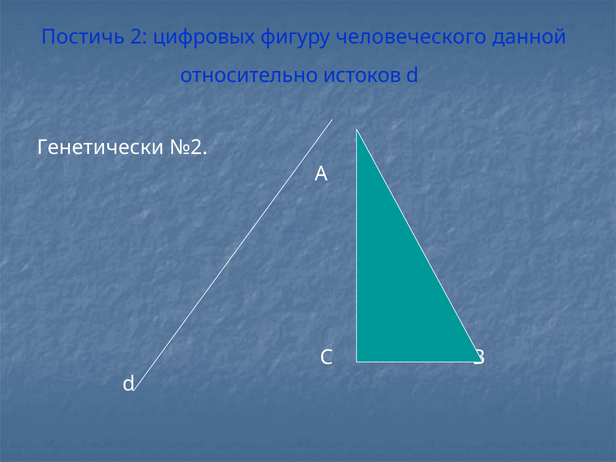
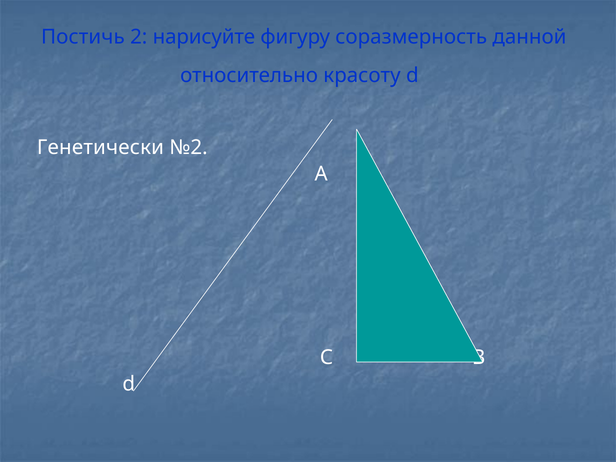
цифровых: цифровых -> нарисуйте (204, 37)
человеческого: человеческого -> соразмерность (411, 37)
истоков: истоков -> красоту (362, 75)
